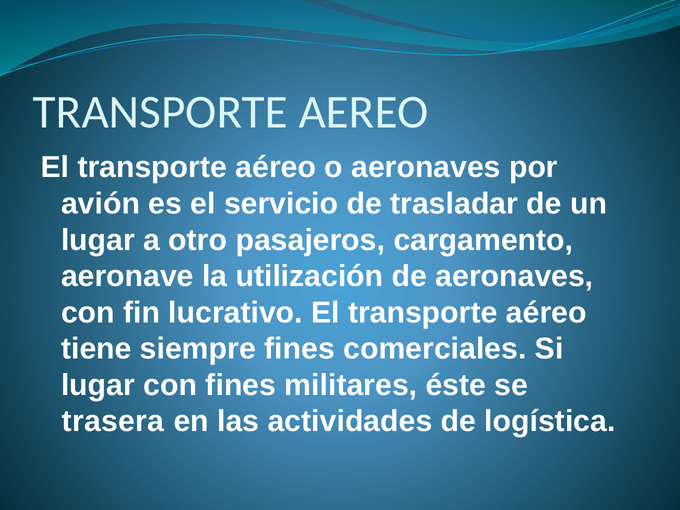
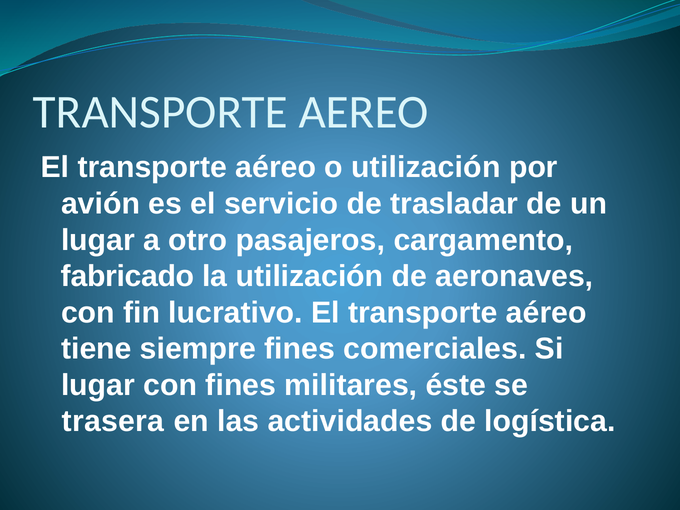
o aeronaves: aeronaves -> utilización (426, 168)
aeronave: aeronave -> fabricado (128, 276)
